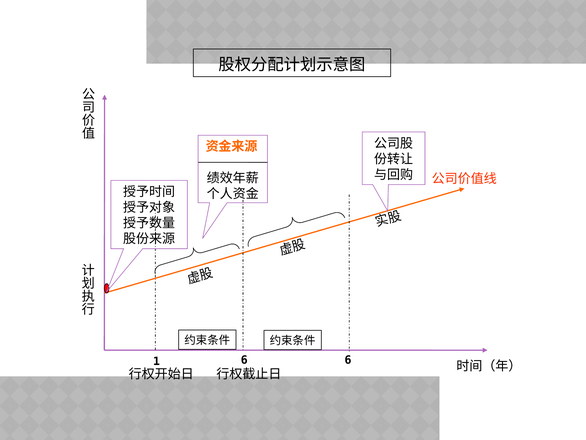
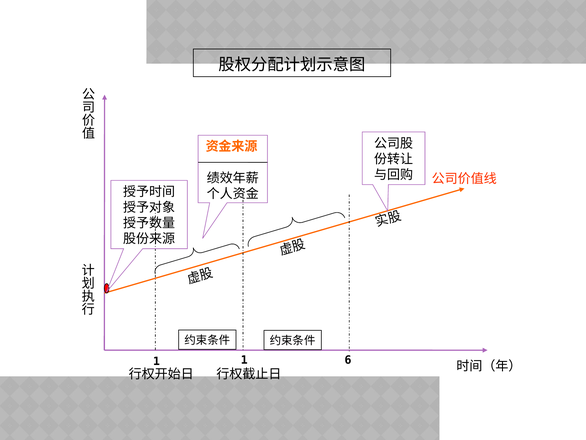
1 6: 6 -> 1 (244, 360)
